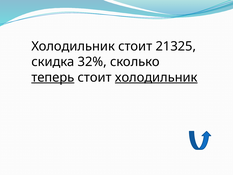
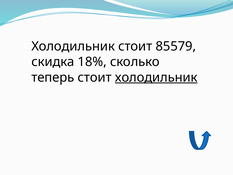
21325: 21325 -> 85579 (176, 46)
32%: 32% -> 18% (92, 62)
теперь underline: present -> none (53, 77)
